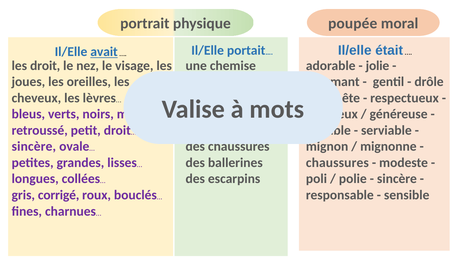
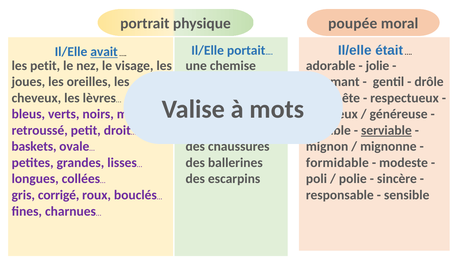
les droit: droit -> petit (45, 66)
serviable underline: none -> present (386, 131)
sincère: sincère -> baskets (34, 147)
chaussures: chaussures -> formidable (337, 163)
